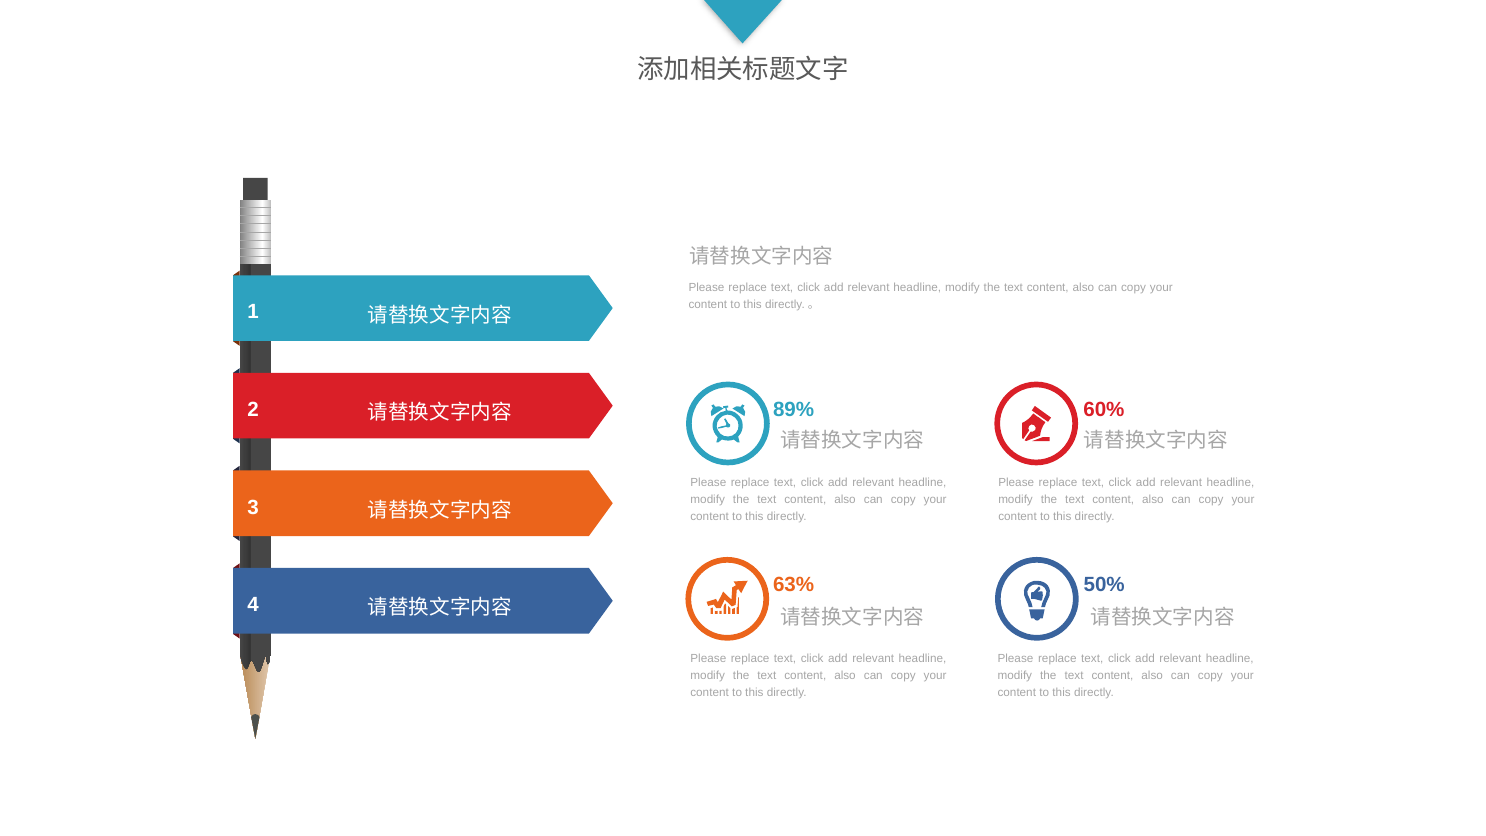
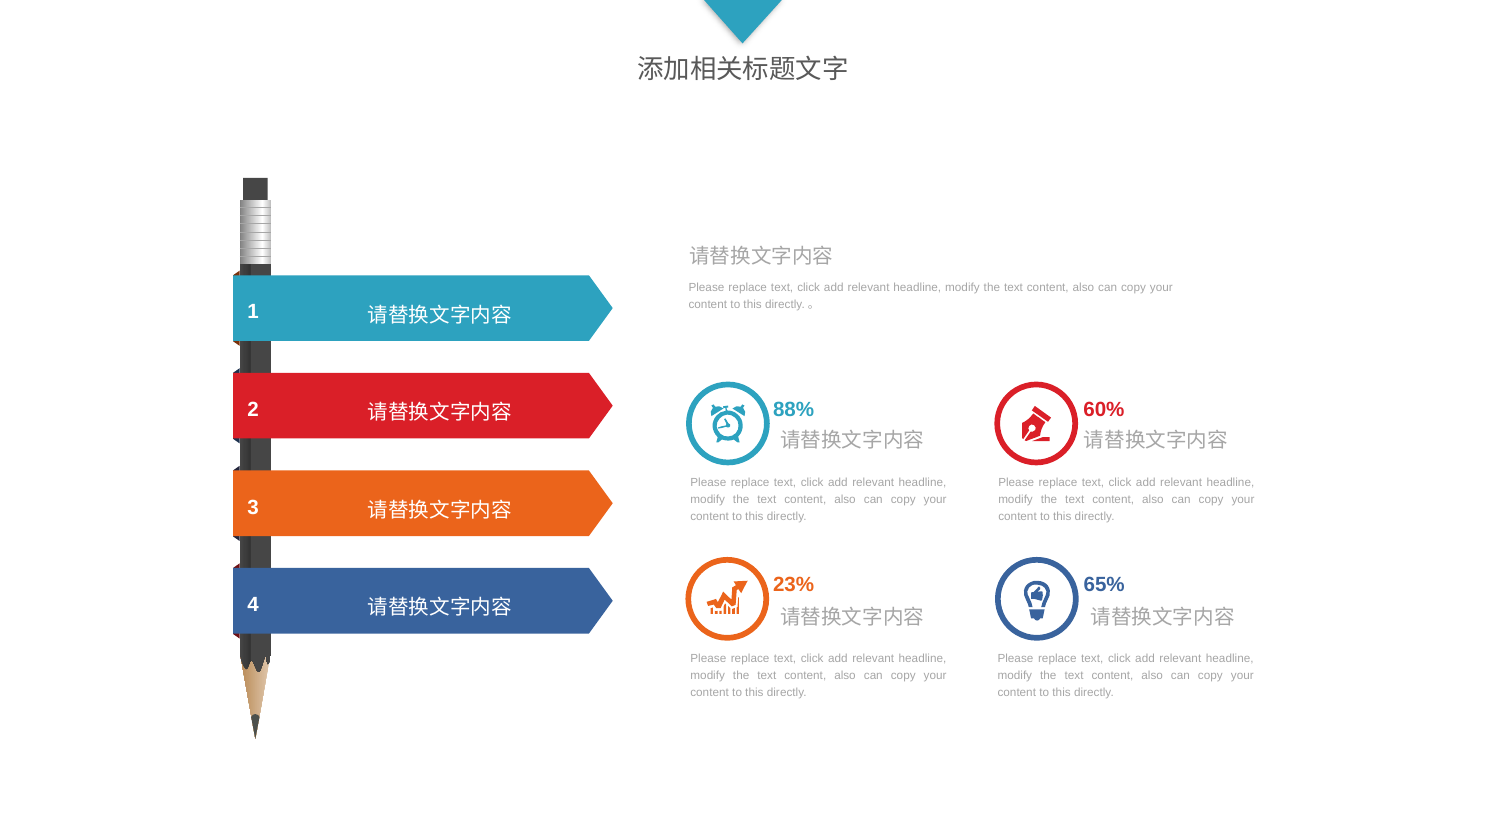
89%: 89% -> 88% (794, 410)
63%: 63% -> 23% (794, 584)
50%: 50% -> 65% (1104, 584)
